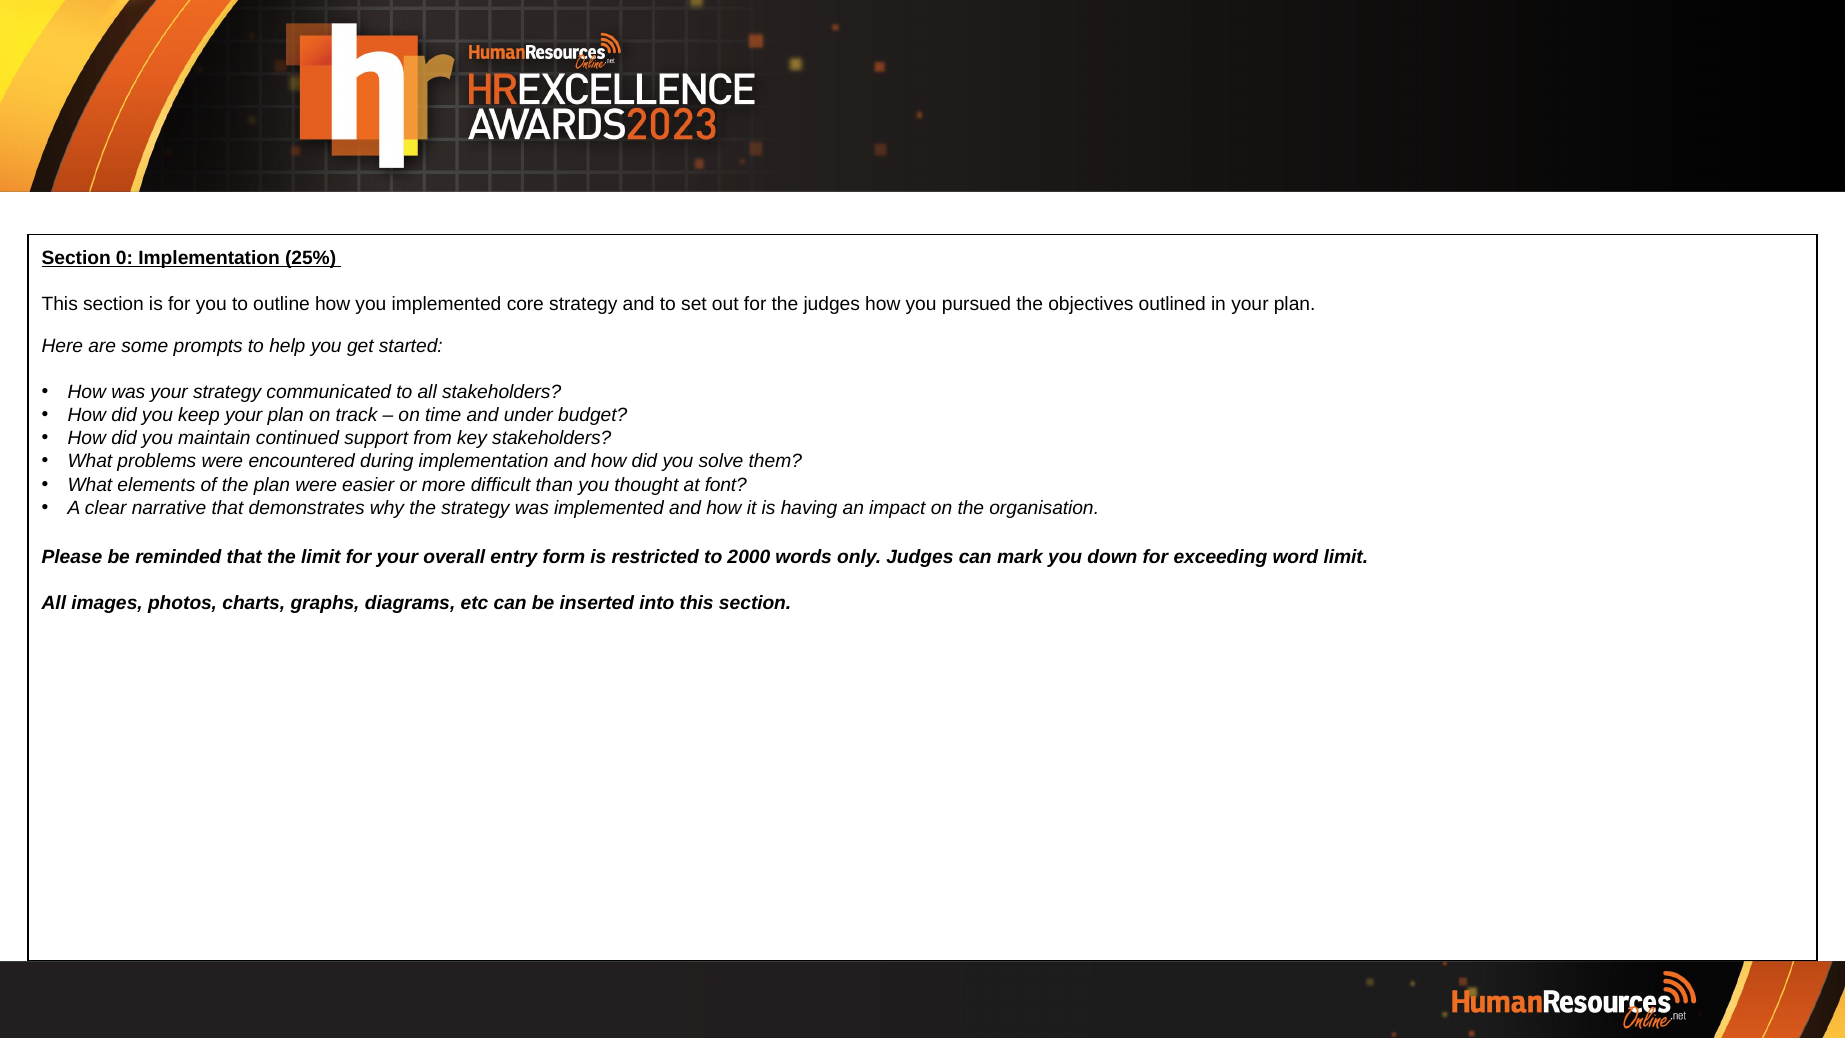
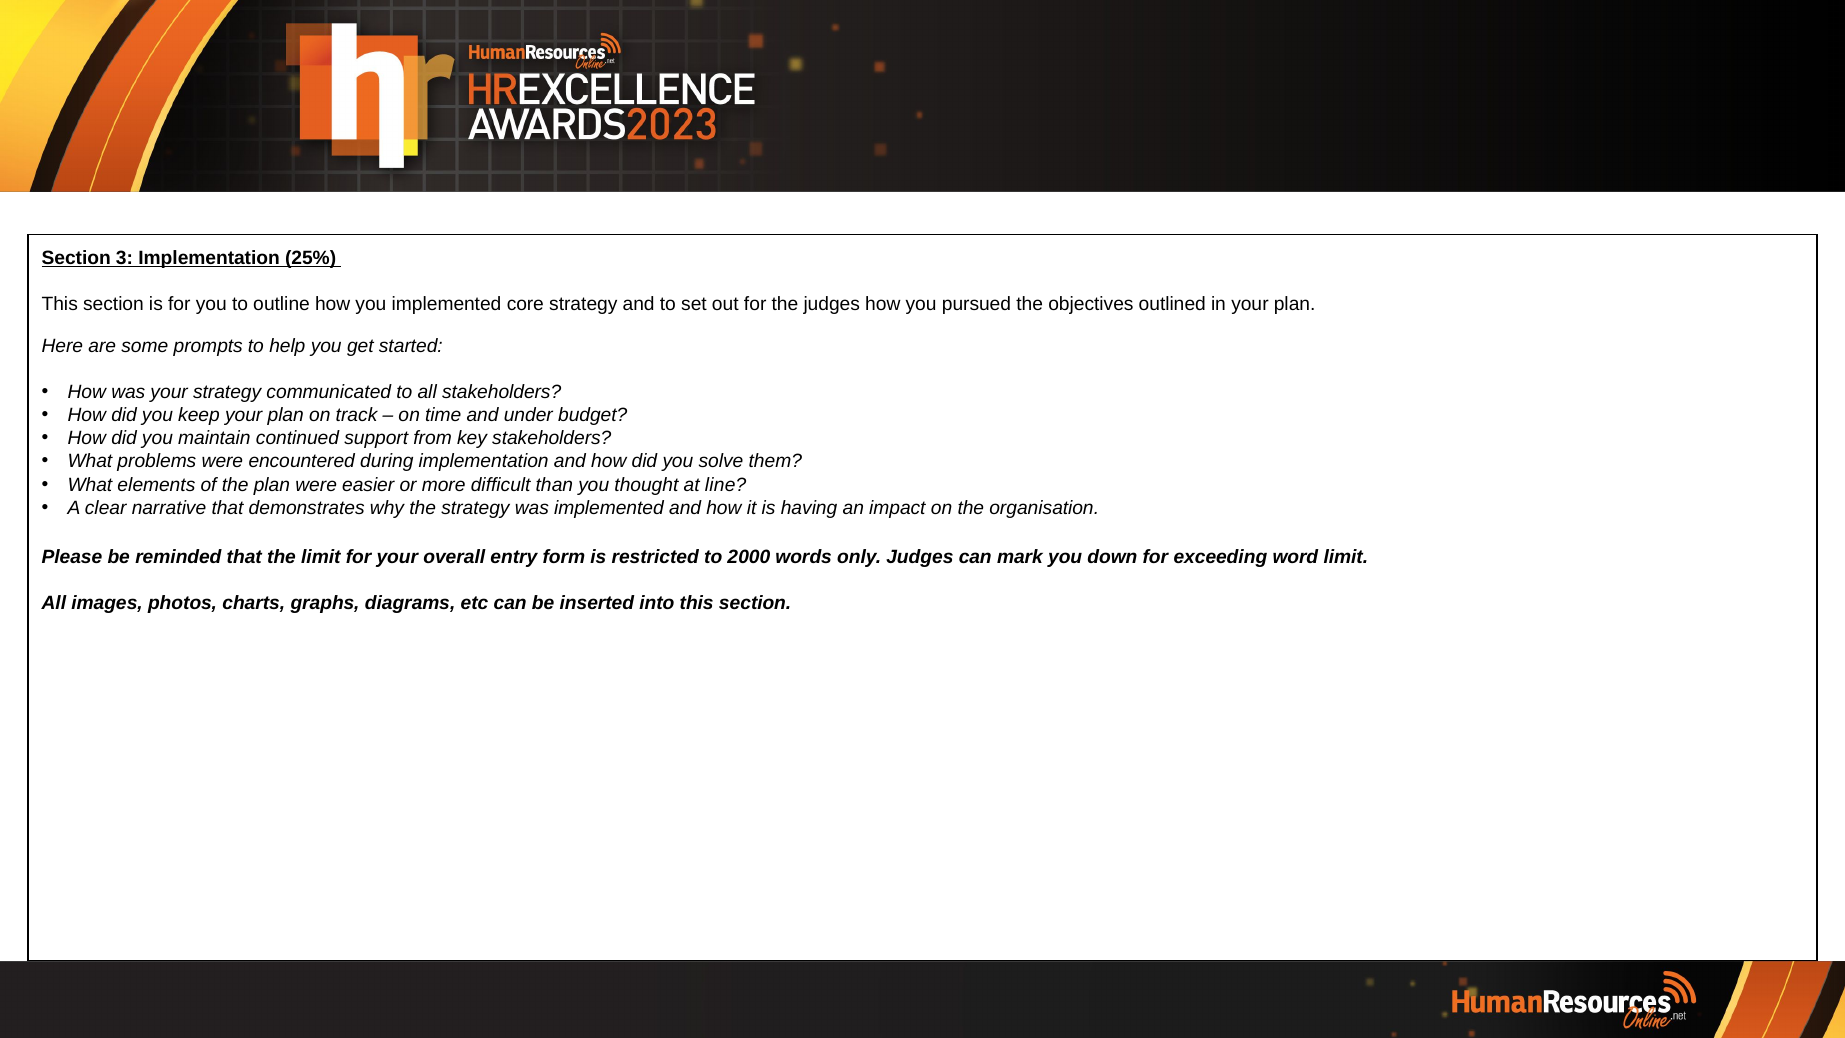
0: 0 -> 3 (125, 258)
font: font -> line (726, 485)
